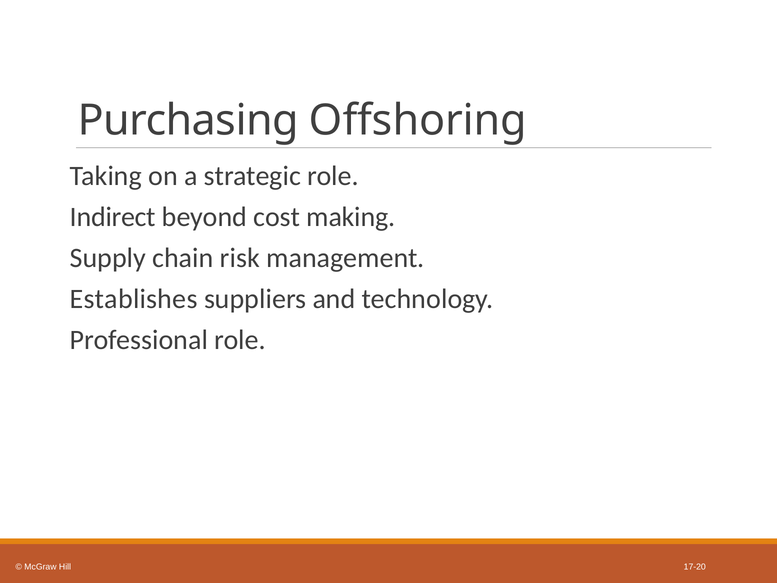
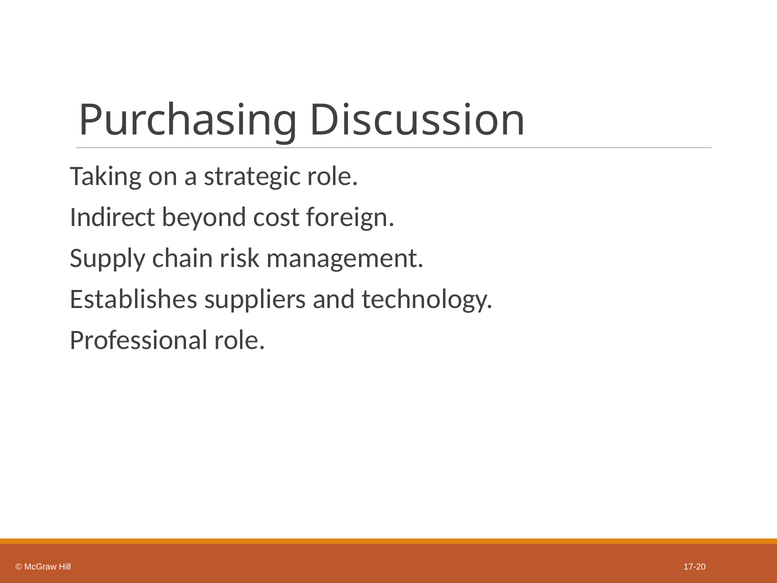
Offshoring: Offshoring -> Discussion (418, 121)
making: making -> foreign (351, 217)
